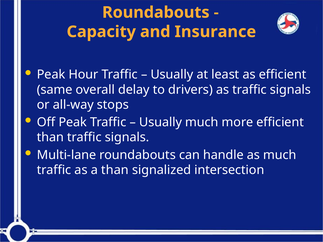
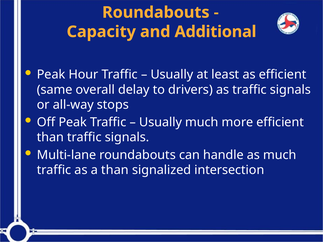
Insurance: Insurance -> Additional (215, 32)
